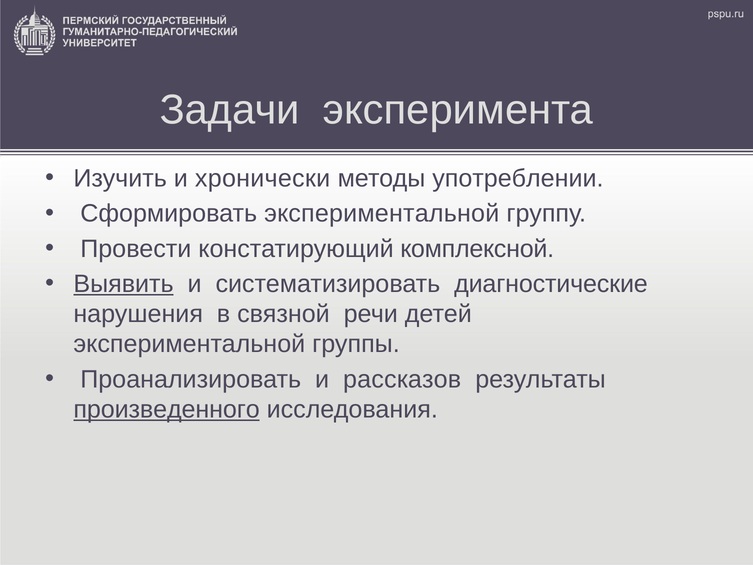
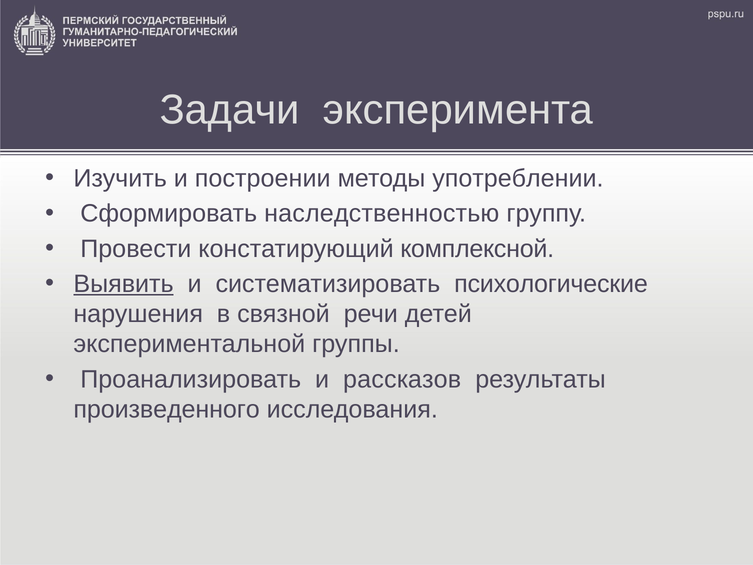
хронически: хронически -> построении (263, 178)
Сформировать экспериментальной: экспериментальной -> наследственностью (382, 214)
диагностические: диагностические -> психологические (551, 284)
произведенного underline: present -> none (167, 409)
